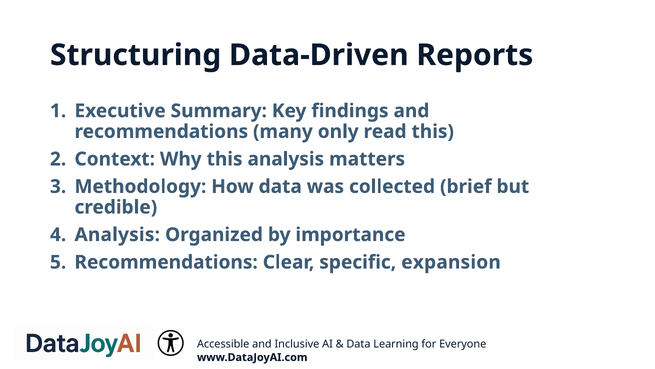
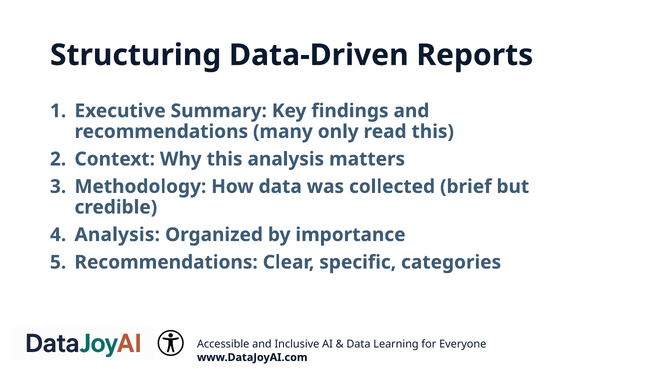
expansion: expansion -> categories (451, 262)
